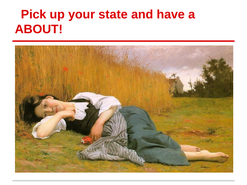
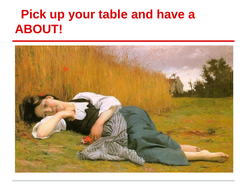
state: state -> table (113, 14)
